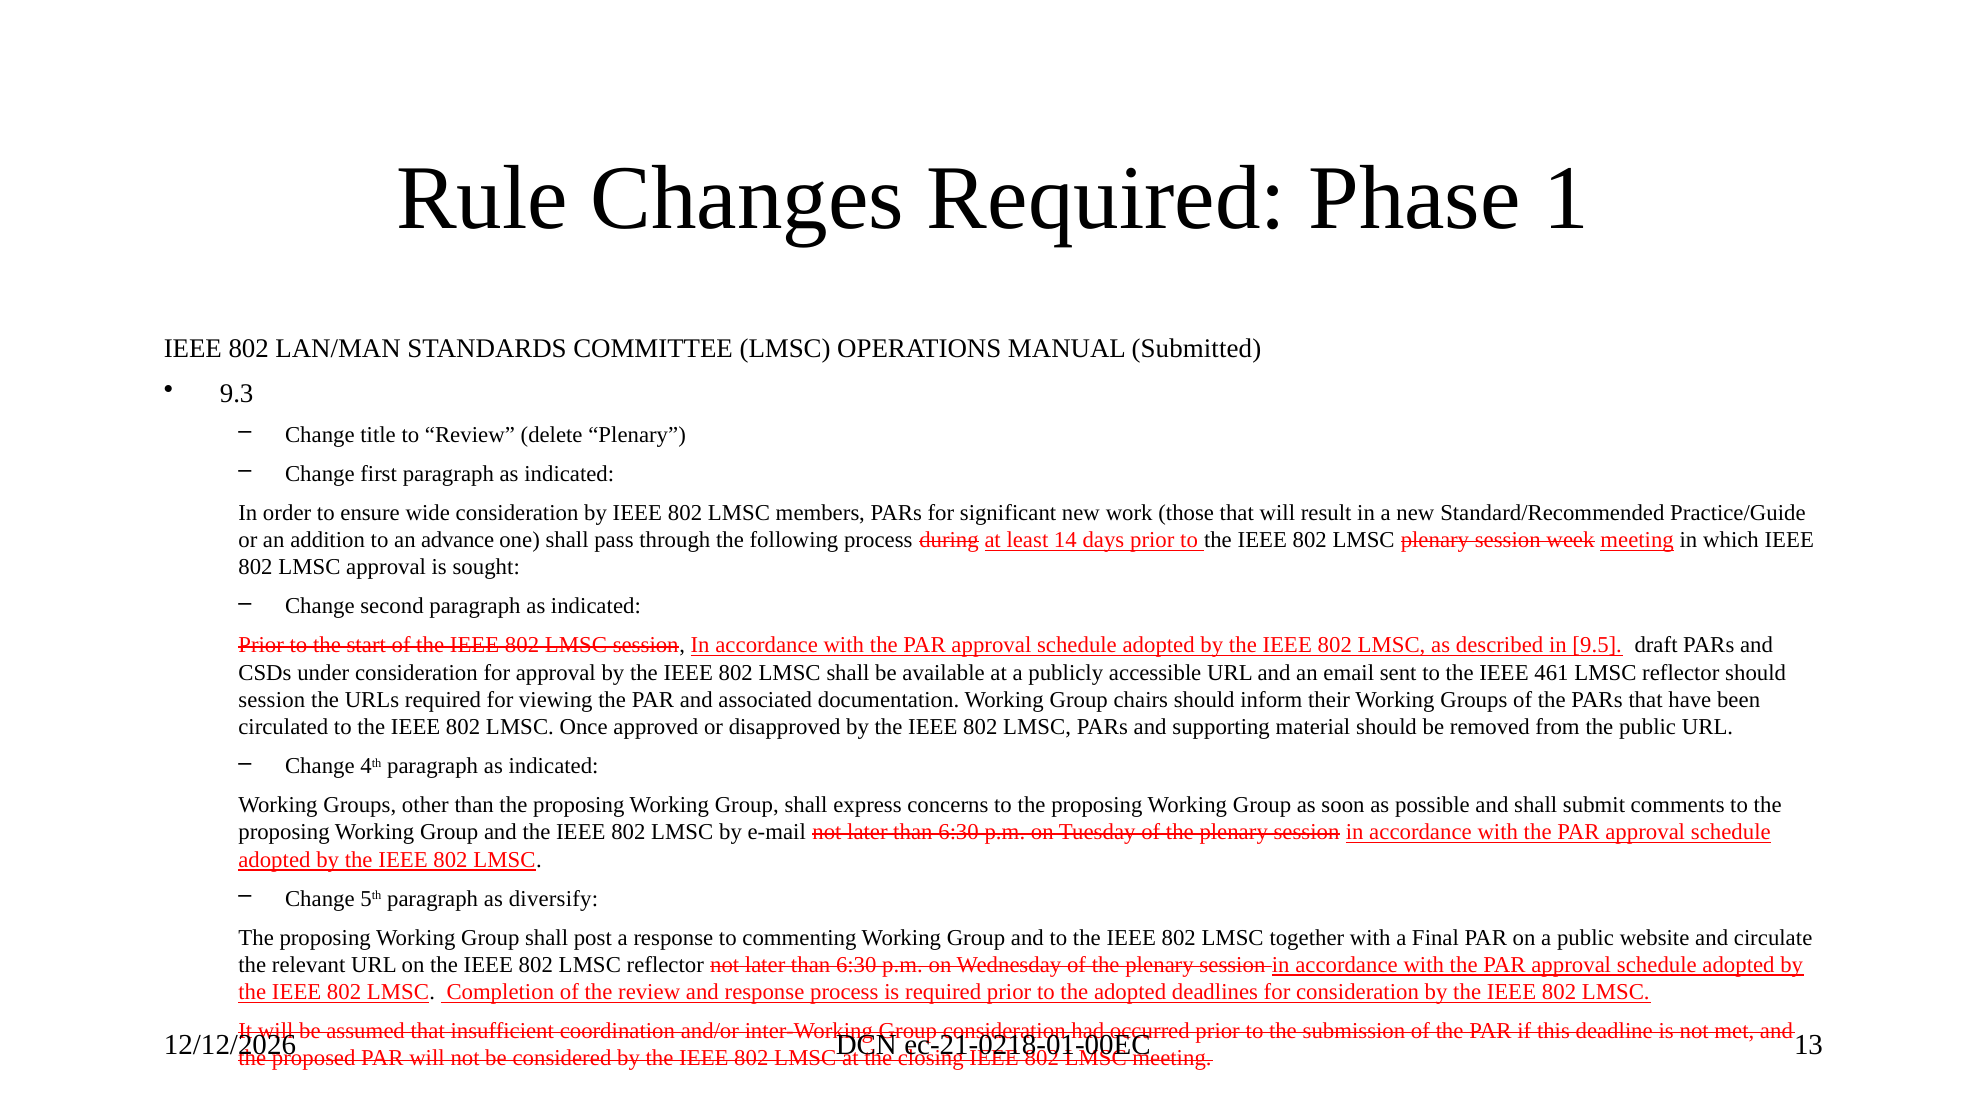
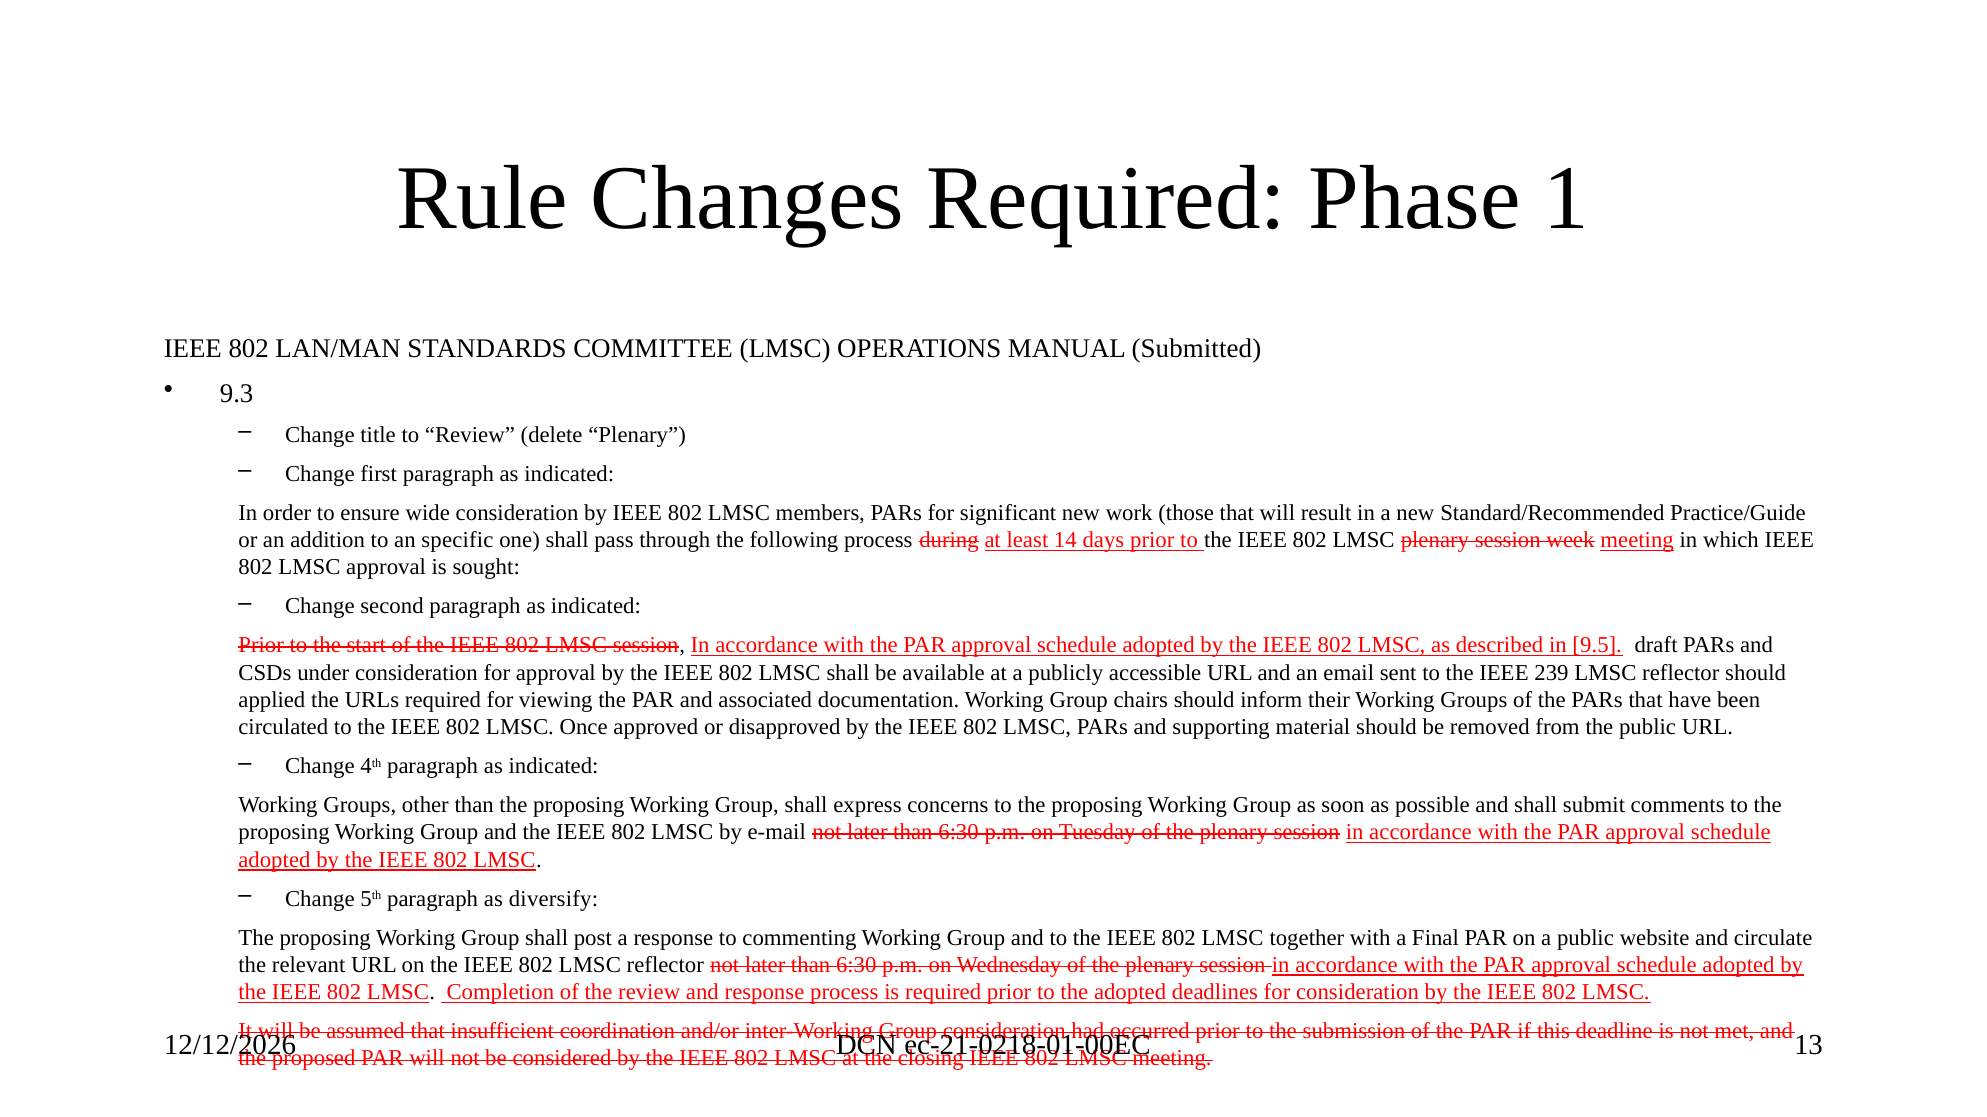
advance: advance -> specific (457, 540)
461: 461 -> 239 (1552, 673)
session: session -> applied (272, 700)
